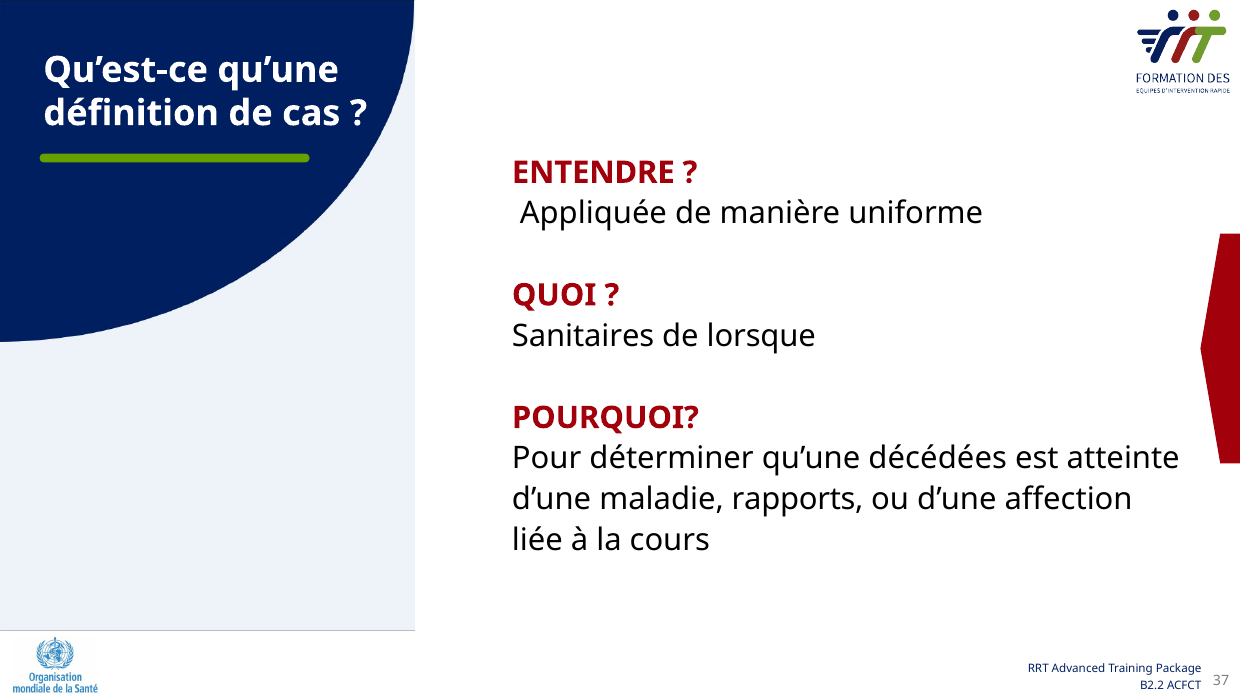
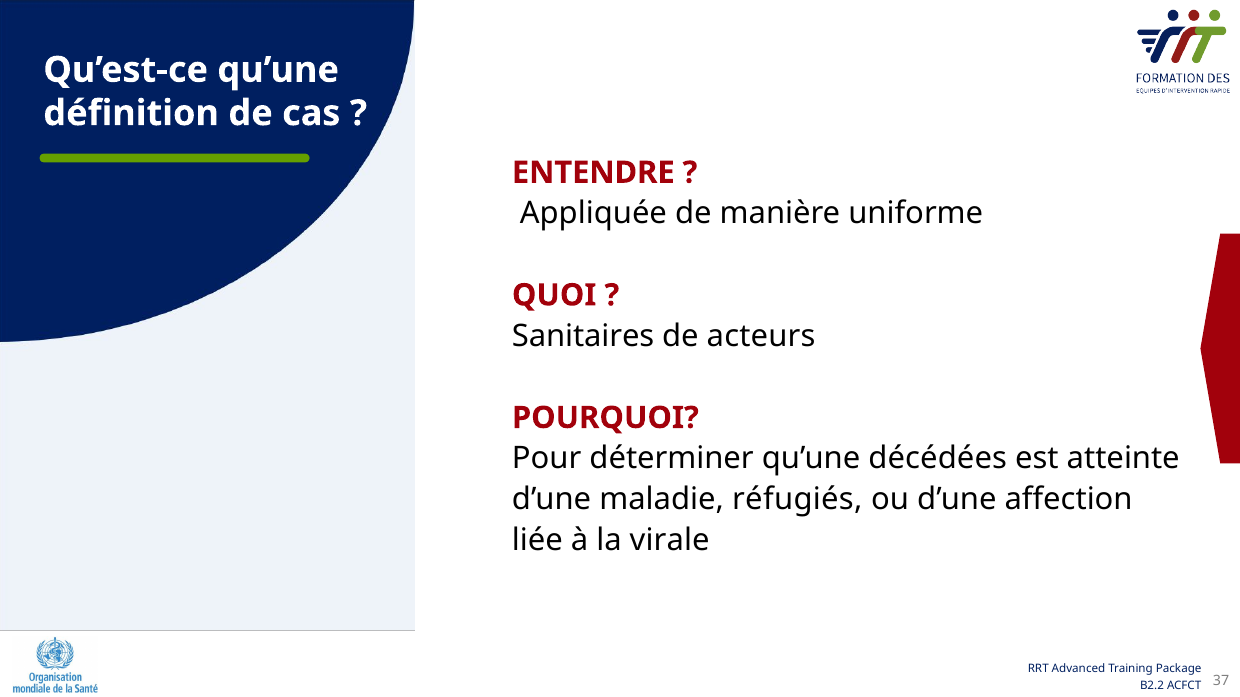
lorsque: lorsque -> acteurs (761, 336)
rapports: rapports -> réfugiés (797, 500)
cours: cours -> virale (670, 541)
